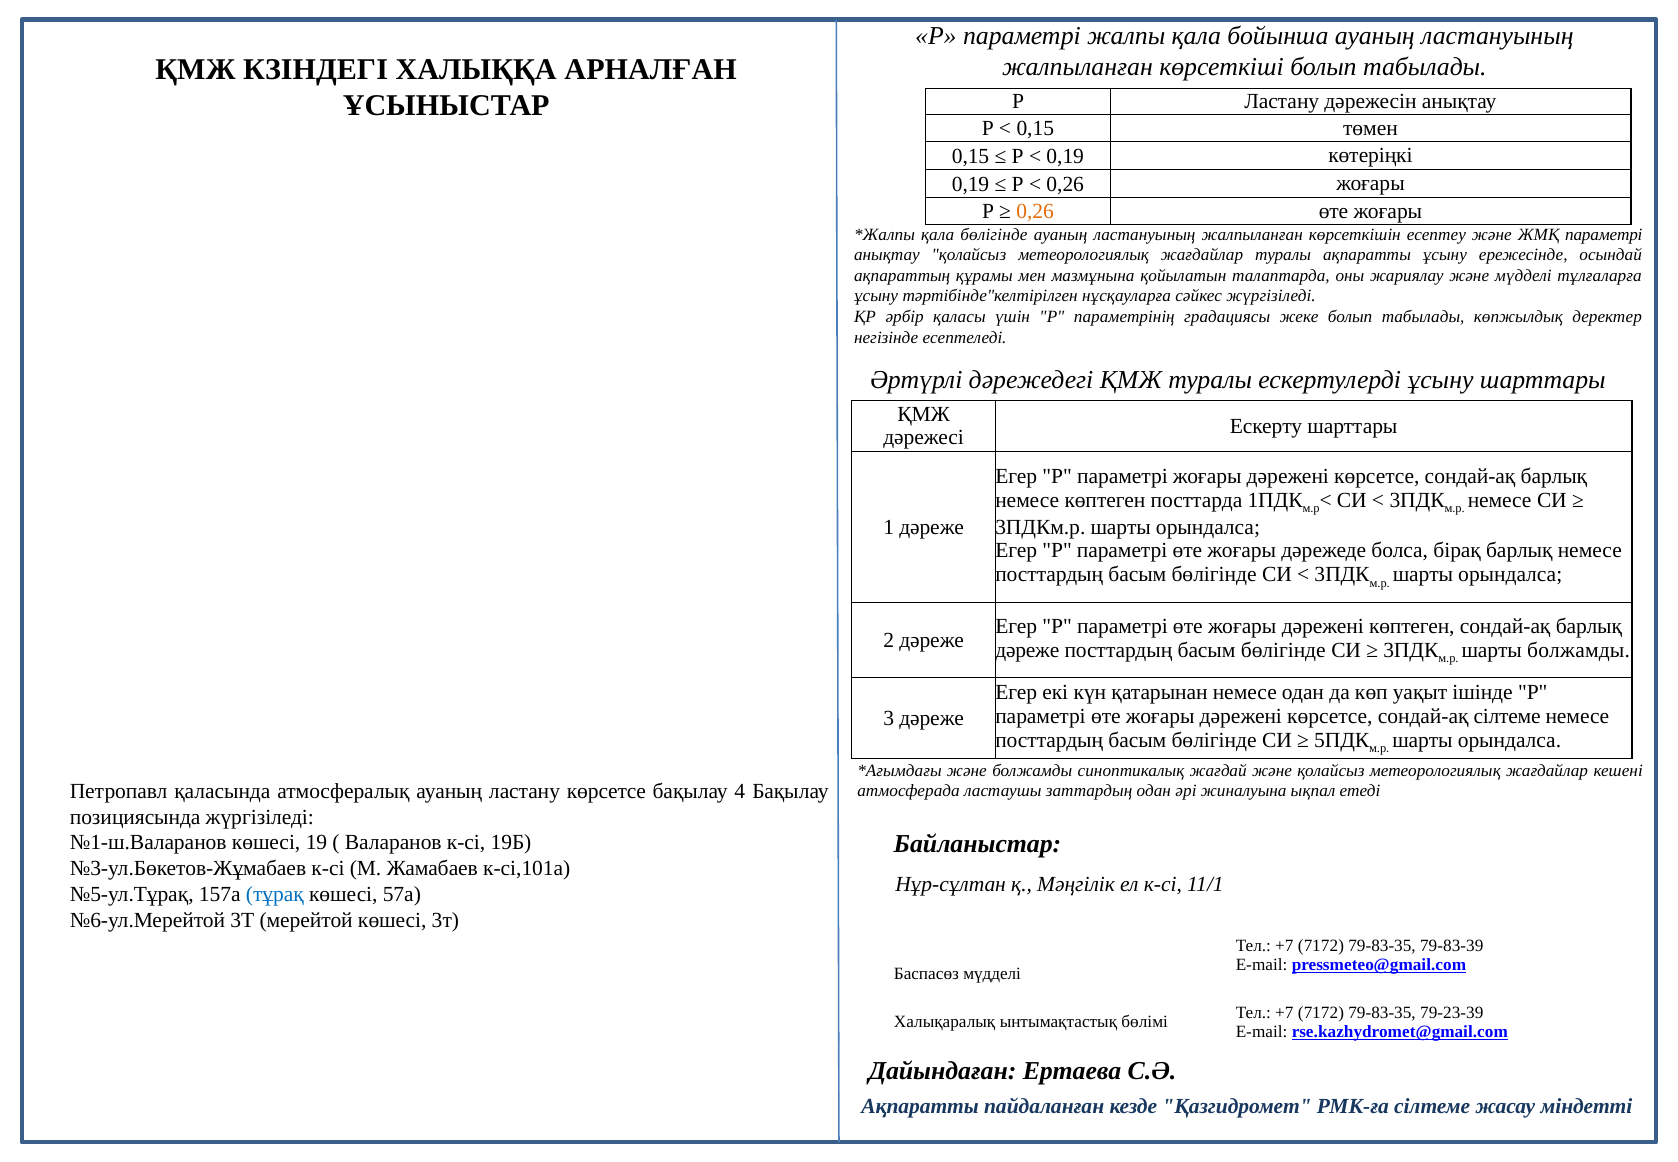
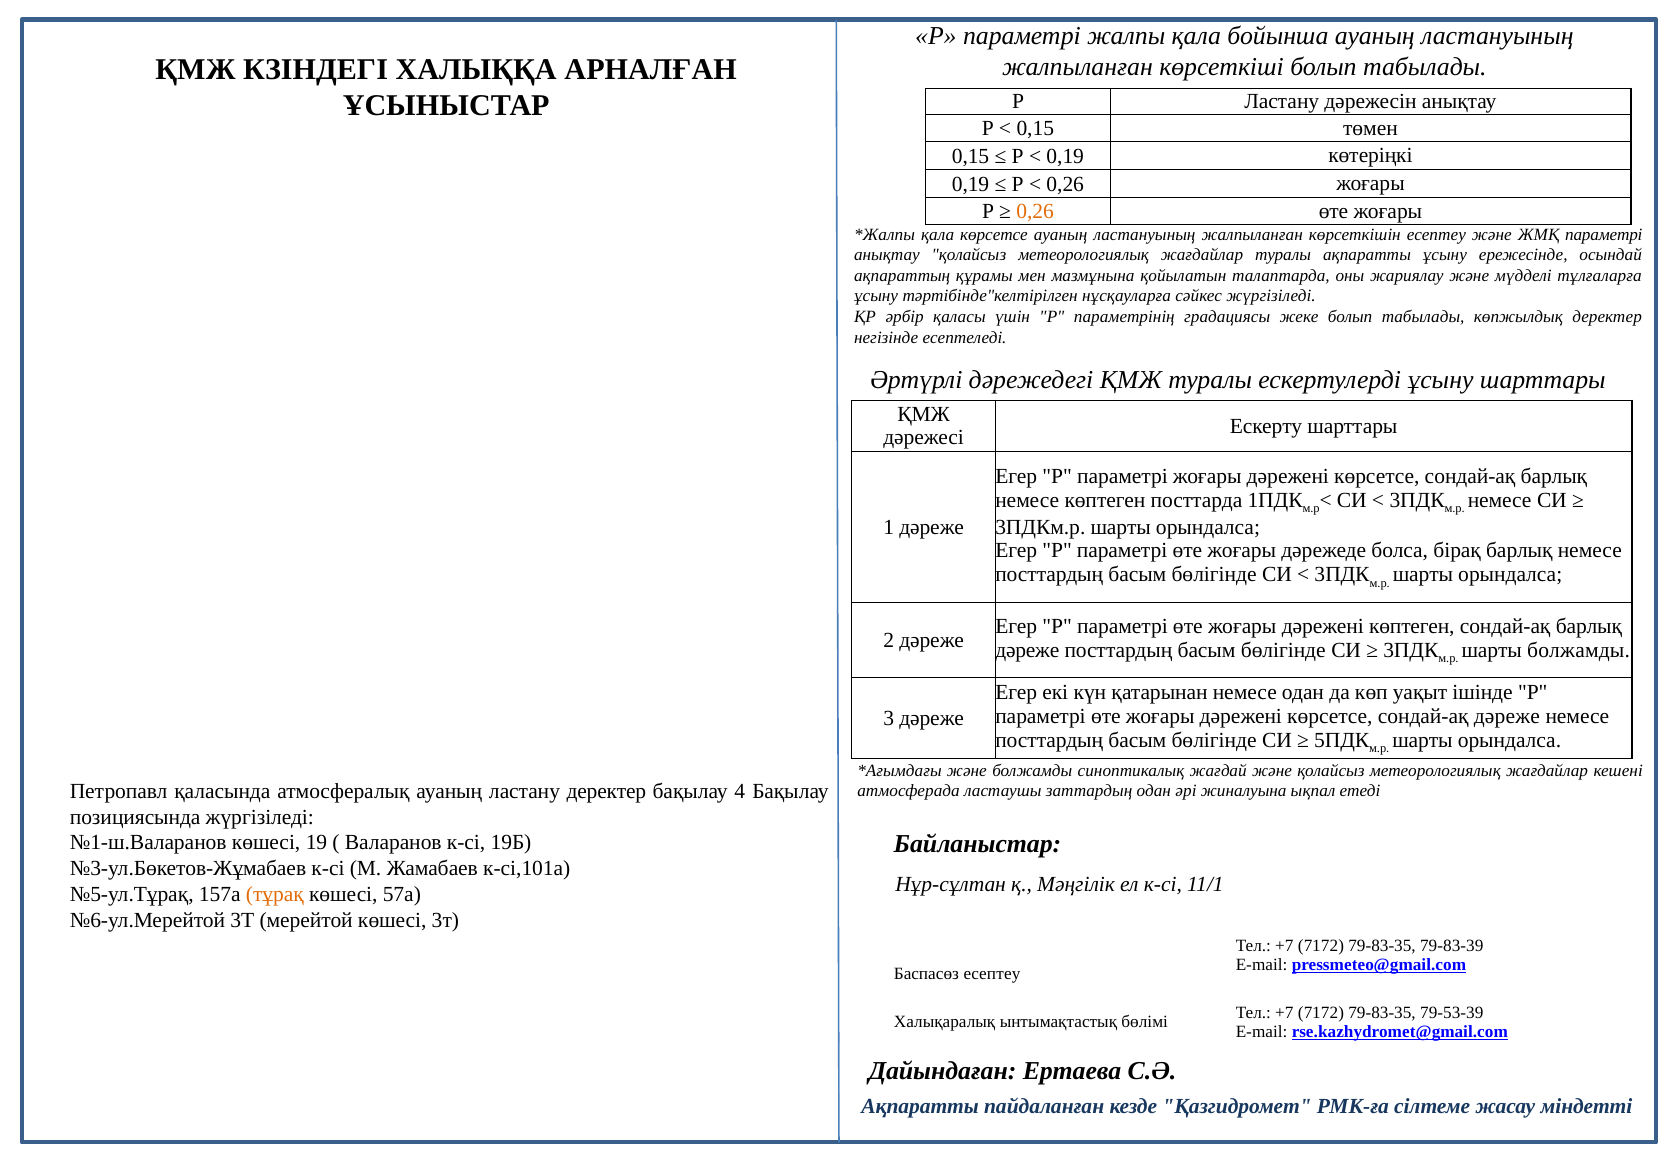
қала бөлігінде: бөлігінде -> көрсетсе (994, 234)
сондай-ақ сілтеме: сілтеме -> дәреже (1507, 716)
ластану көрсетсе: көрсетсе -> деректер (606, 791)
тұрақ colour: blue -> orange (275, 894)
Баспасөз мүдделі: мүдделі -> есептеу (992, 974)
79-23-39: 79-23-39 -> 79-53-39 (1452, 1012)
